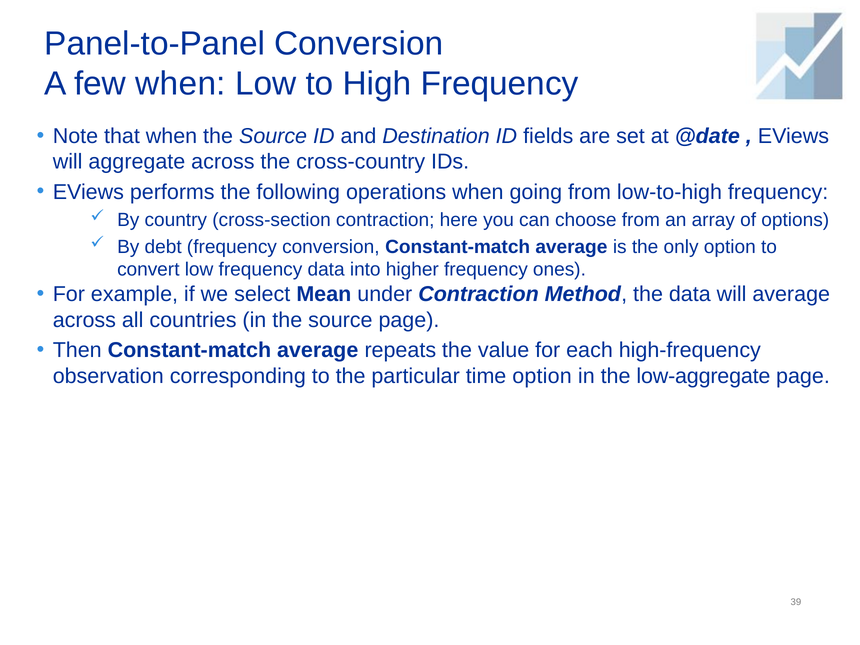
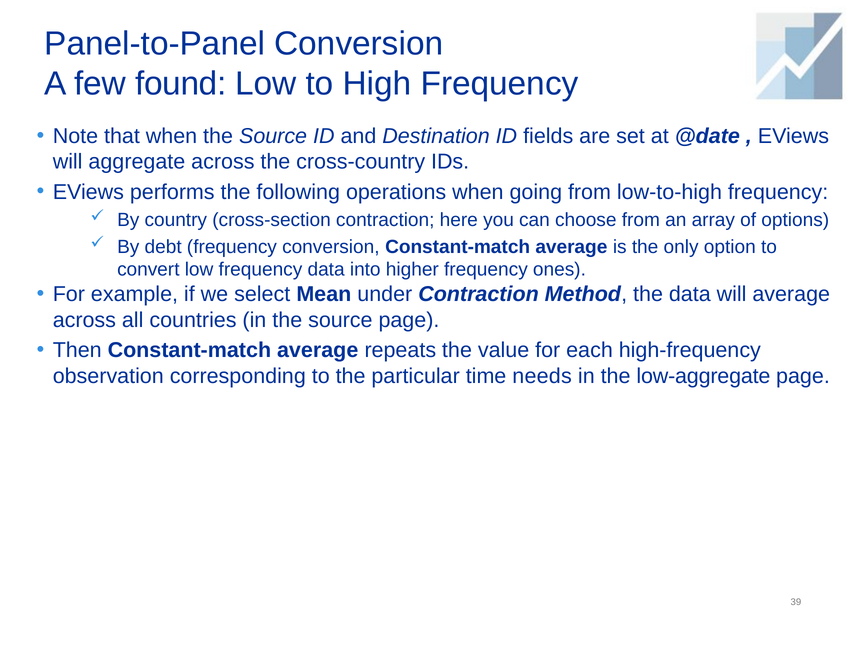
few when: when -> found (181, 84)
time option: option -> needs (542, 376)
